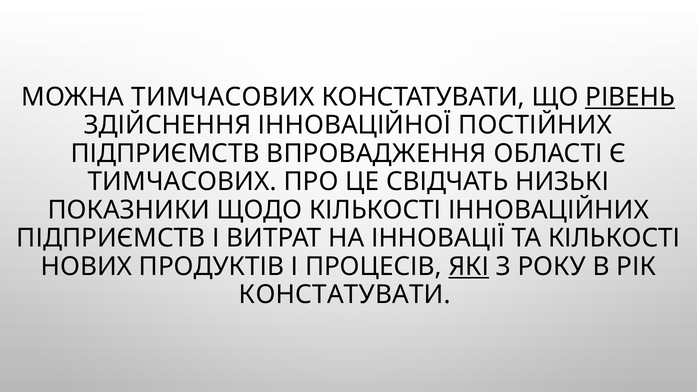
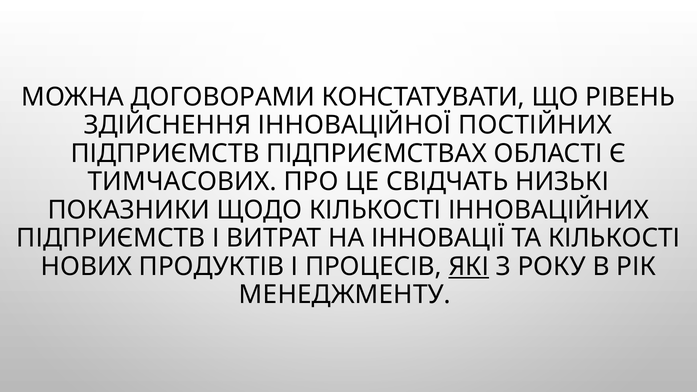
МОЖНА ТИМЧАСОВИХ: ТИМЧАСОВИХ -> ДОГОВОРАМИ (223, 97)
РІВЕНЬ underline: present -> none (630, 97)
ВПРОВАДЖЕННЯ: ВПРОВАДЖЕННЯ -> ПІДПРИЄМСТВАХ (377, 153)
КОНСТАТУВАТИ: КОНСТАТУВАТИ -> МЕНЕДЖМЕНТУ (345, 295)
